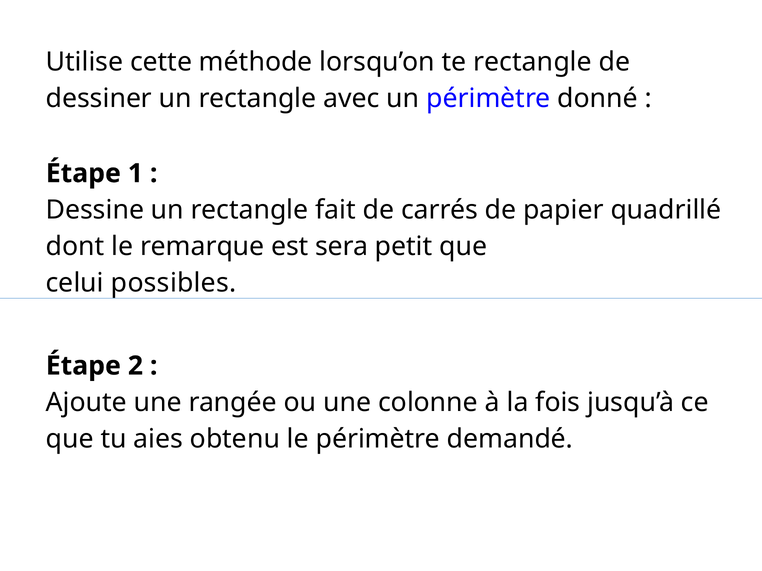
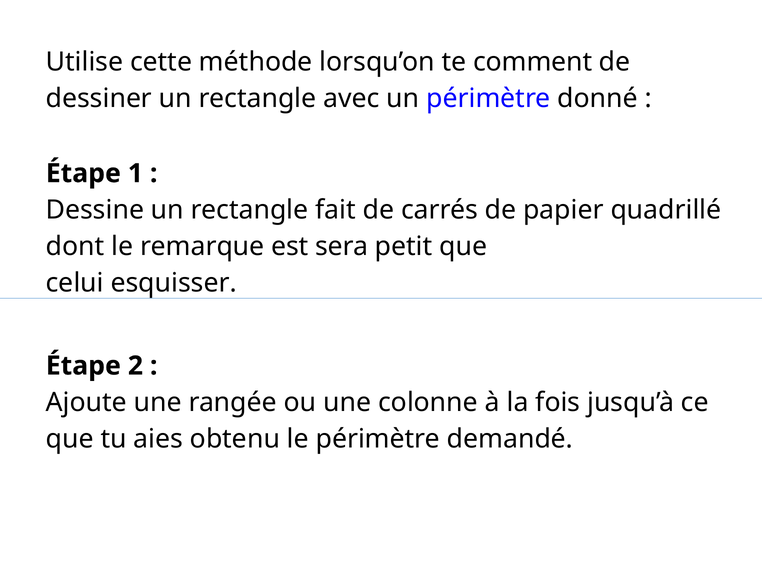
te rectangle: rectangle -> comment (533, 62)
possibles: possibles -> esquisser (174, 283)
